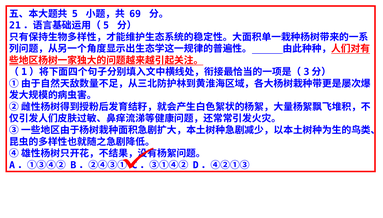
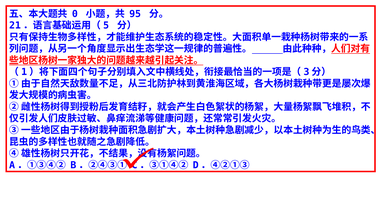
5: 5 -> 0 (75, 14)
69: 69 -> 95 (135, 14)
